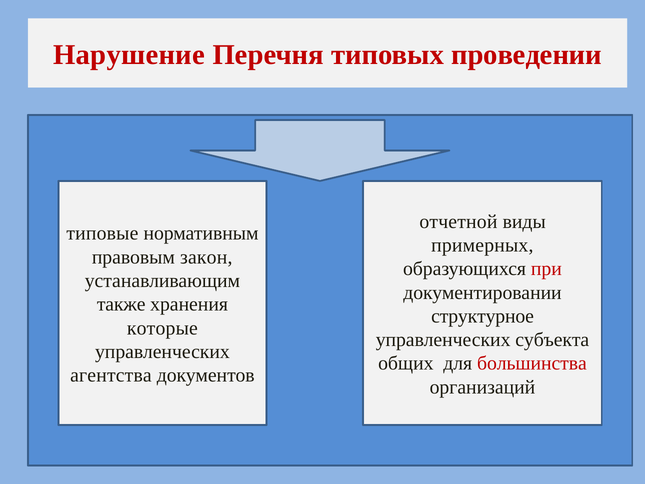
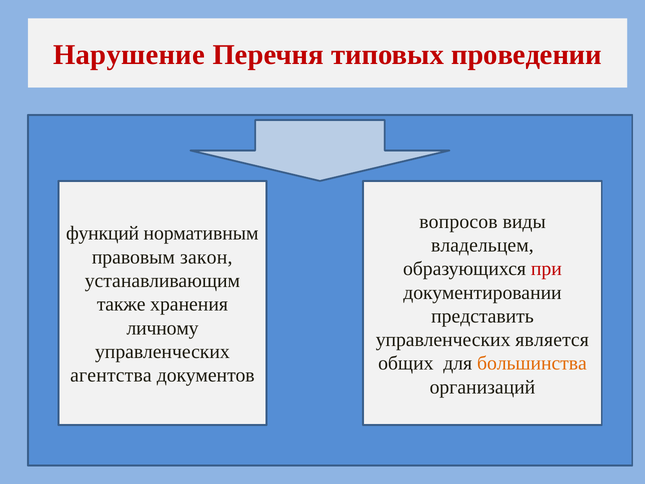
отчетной: отчетной -> вопросов (458, 221)
типовые: типовые -> функций (103, 233)
примерных: примерных -> владельцем (482, 245)
структурное: структурное -> представить (482, 316)
которые: которые -> личному (163, 328)
субъекта: субъекта -> является (552, 340)
большинства colour: red -> orange (532, 363)
